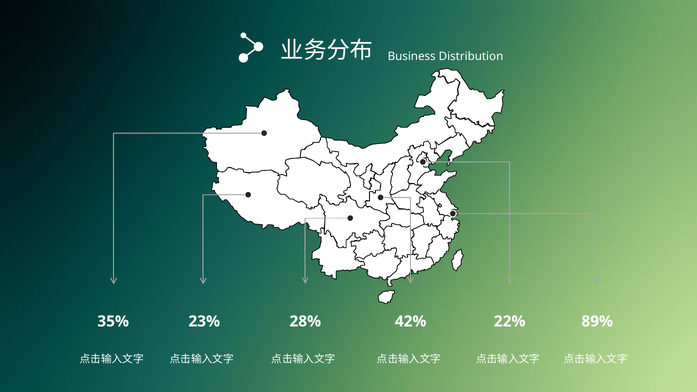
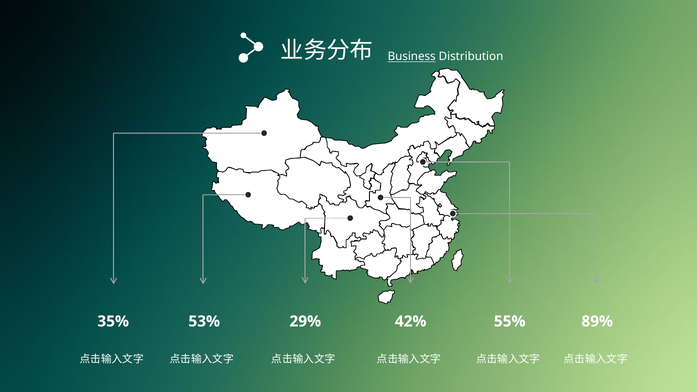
Business underline: none -> present (412, 57)
23%: 23% -> 53% (204, 321)
28%: 28% -> 29% (305, 321)
22%: 22% -> 55% (510, 321)
